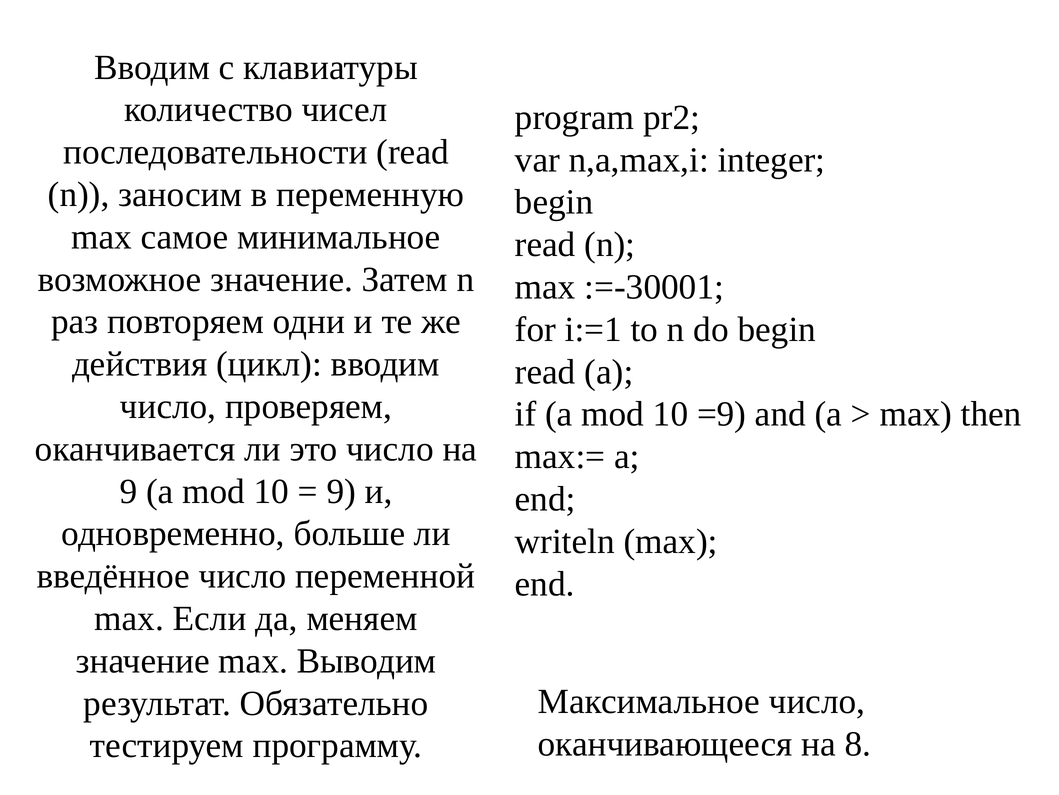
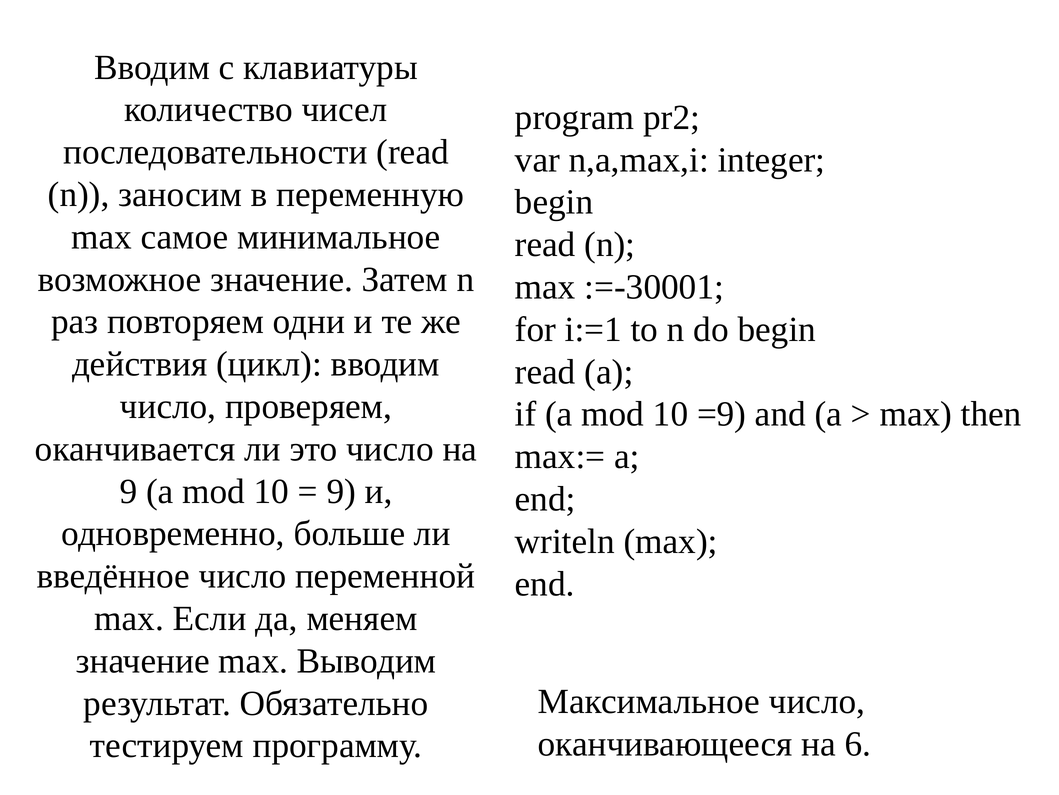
8: 8 -> 6 (858, 744)
